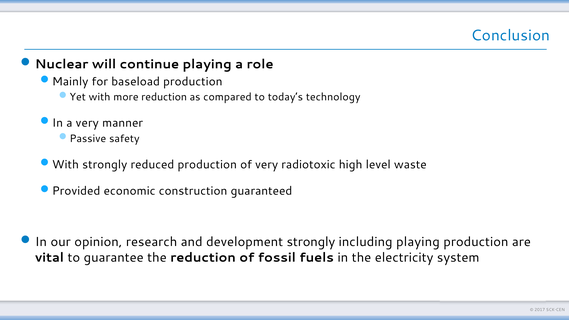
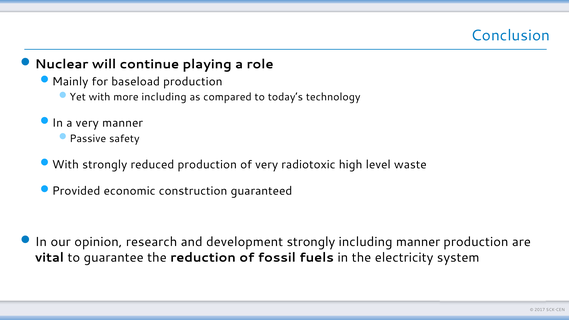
more reduction: reduction -> including (164, 97)
including playing: playing -> manner (418, 242)
